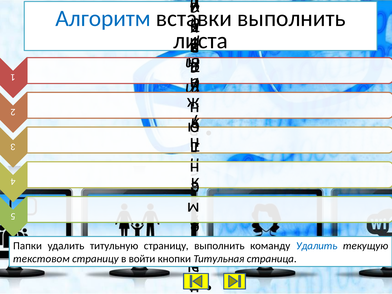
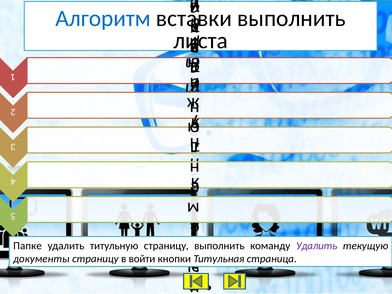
Папки: Папки -> Папке (27, 246)
Удалить colour: blue -> purple (317, 246)
текстовом: текстовом -> документы (41, 259)
